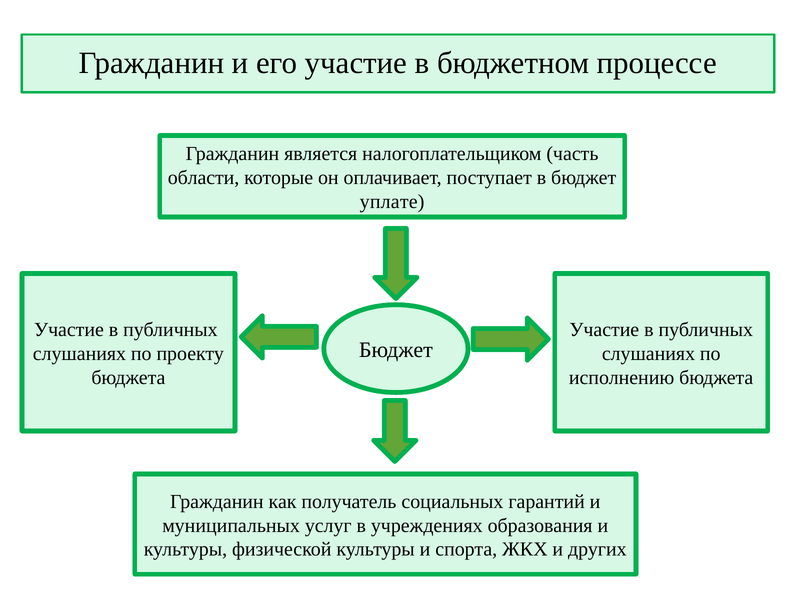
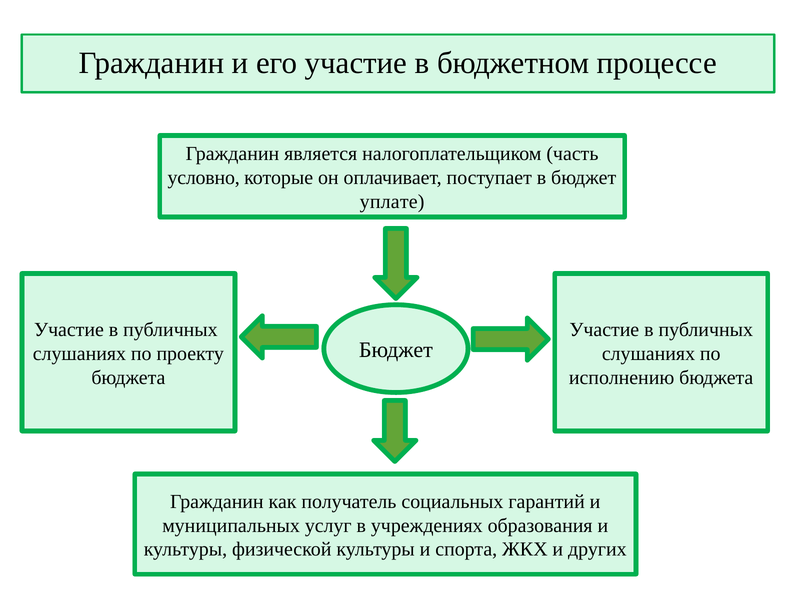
области: области -> условно (204, 178)
